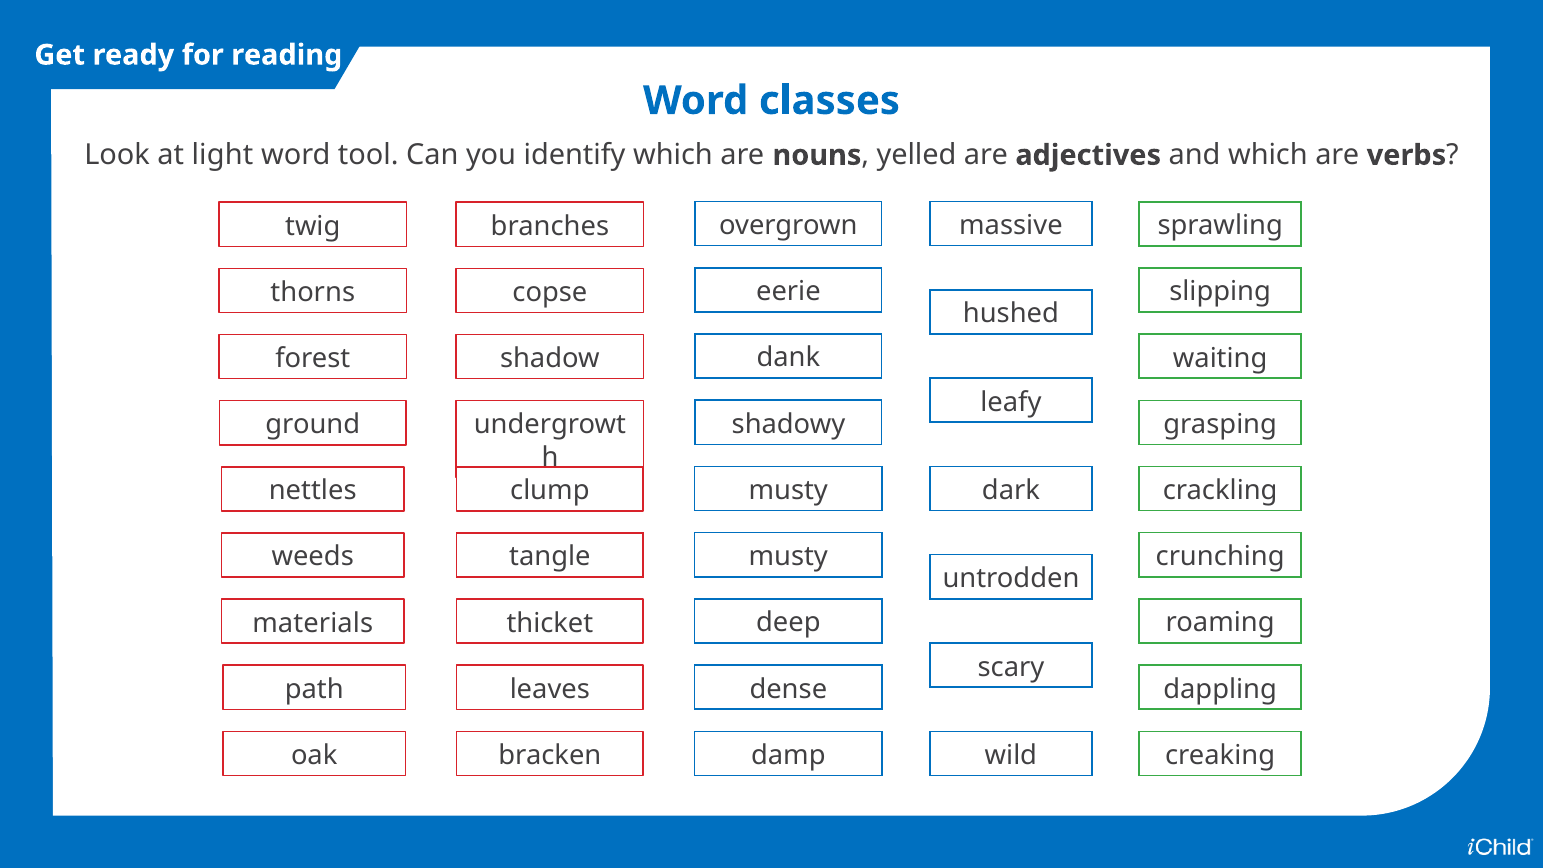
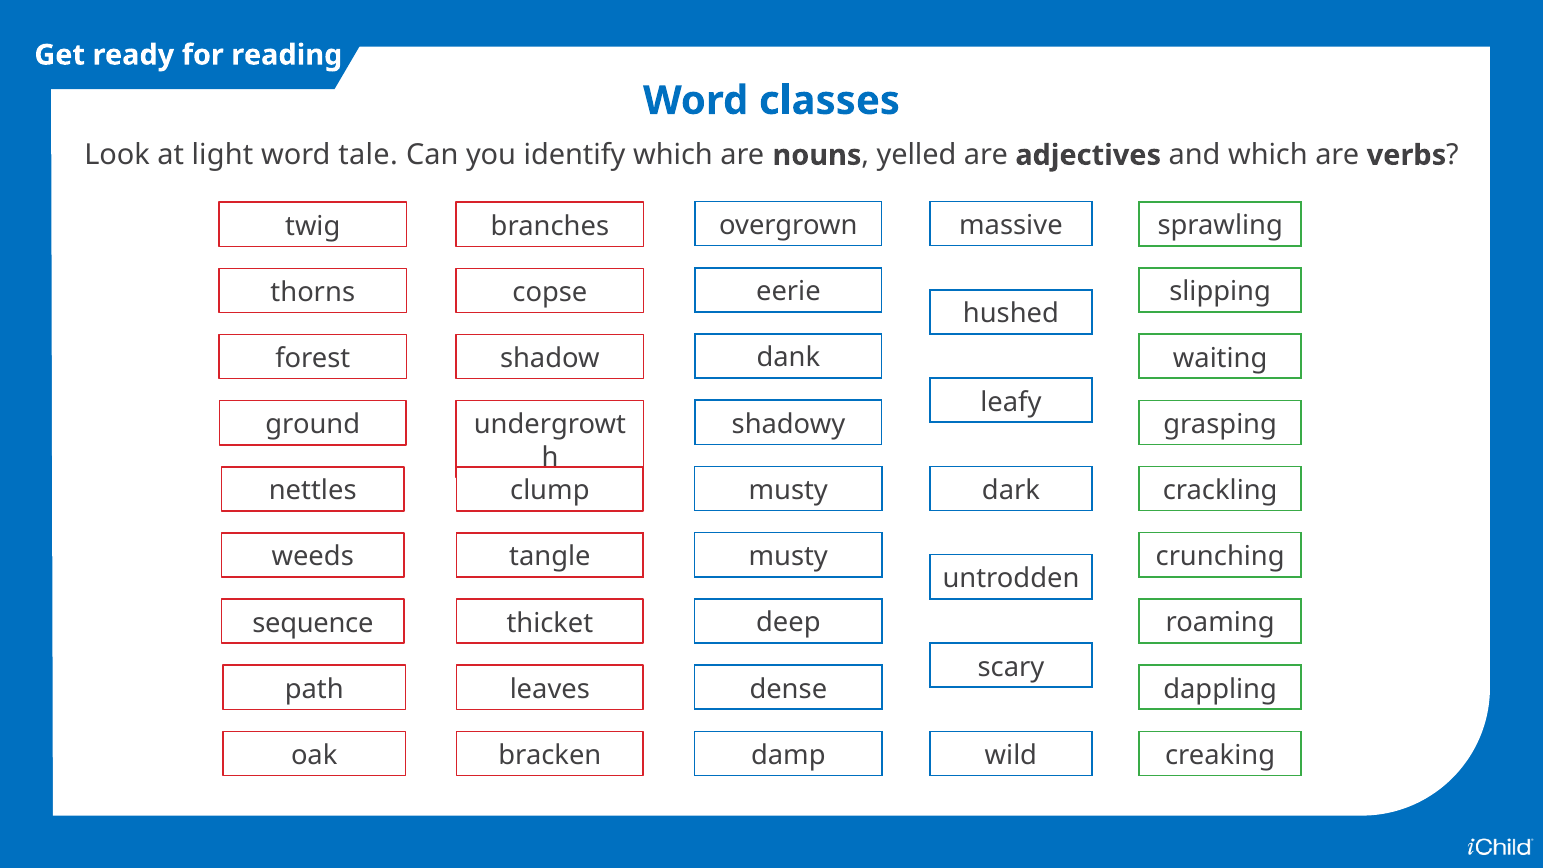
tool: tool -> tale (368, 155)
materials: materials -> sequence (313, 623)
